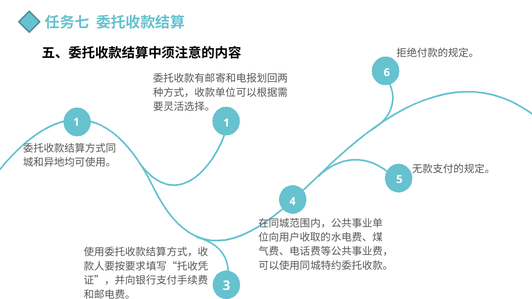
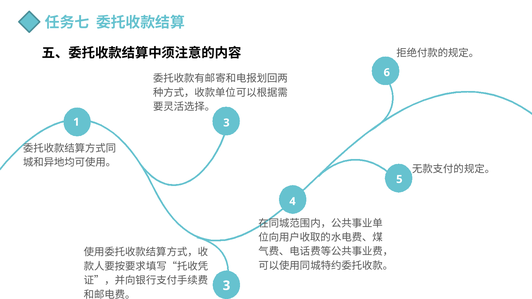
1 1: 1 -> 3 (226, 123)
